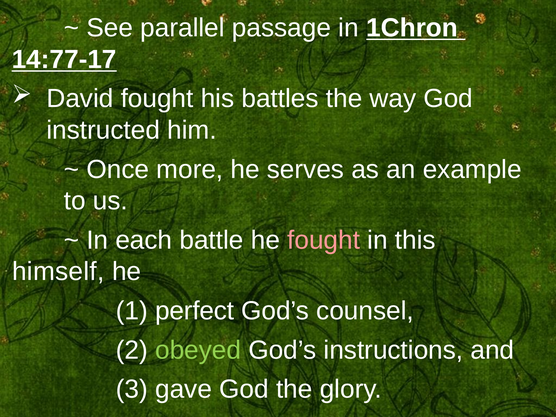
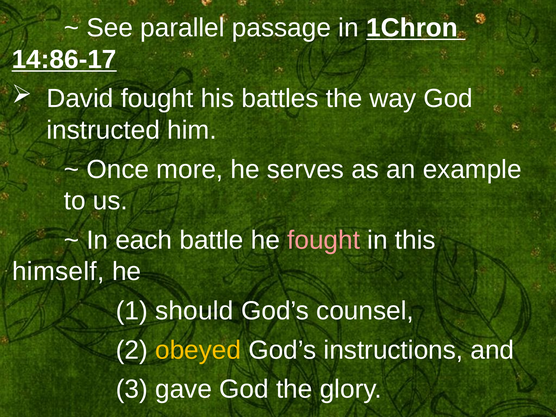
14:77-17: 14:77-17 -> 14:86-17 (64, 59)
perfect: perfect -> should (194, 311)
obeyed colour: light green -> yellow (198, 350)
